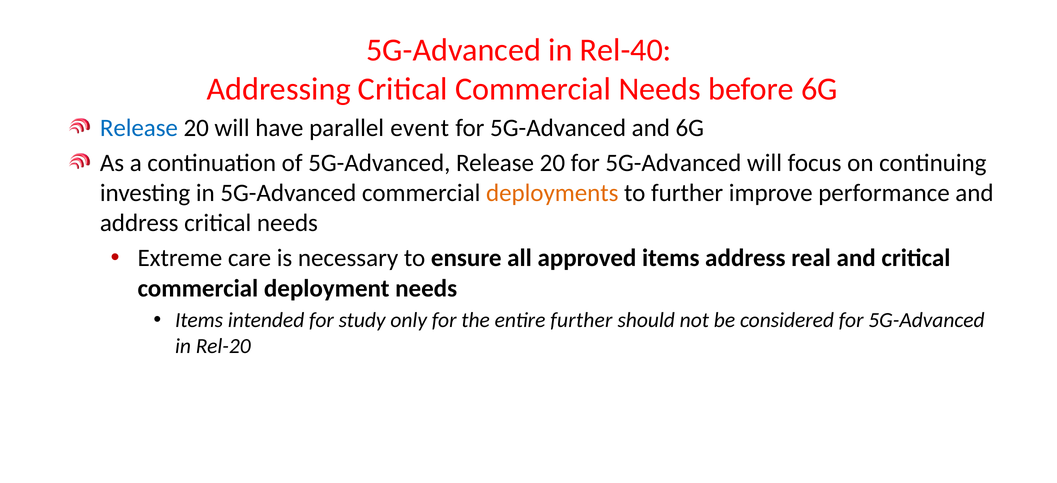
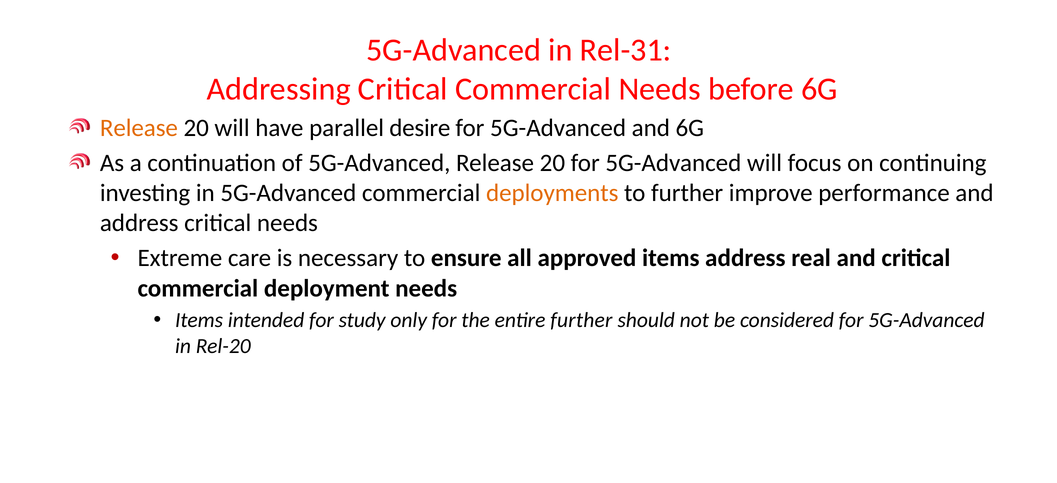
Rel-40: Rel-40 -> Rel-31 (626, 50)
Release colour: blue -> orange (139, 128)
event: event -> desire (420, 128)
